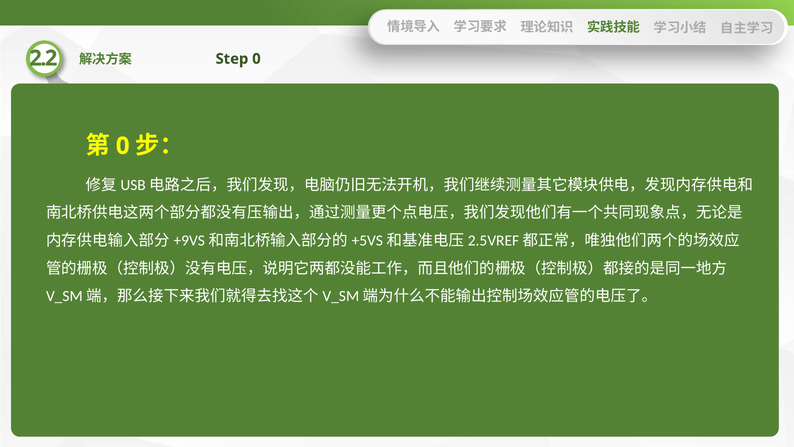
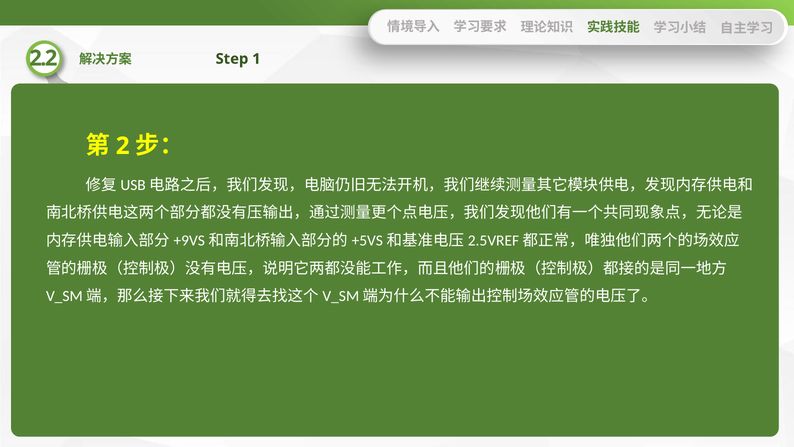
Step 0: 0 -> 1 (256, 59)
0: 0 -> 2 (123, 146)
